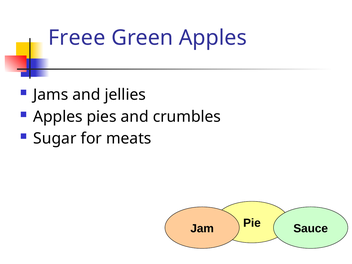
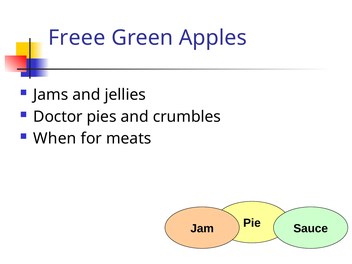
Apples: Apples -> Doctor (58, 117)
Sugar: Sugar -> When (55, 139)
